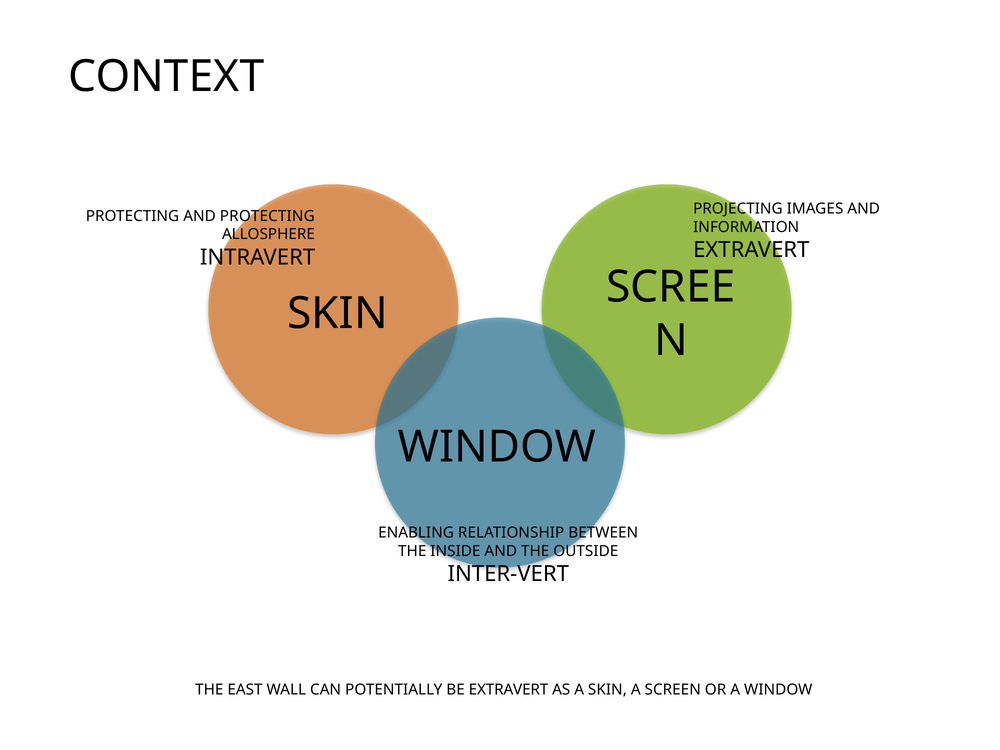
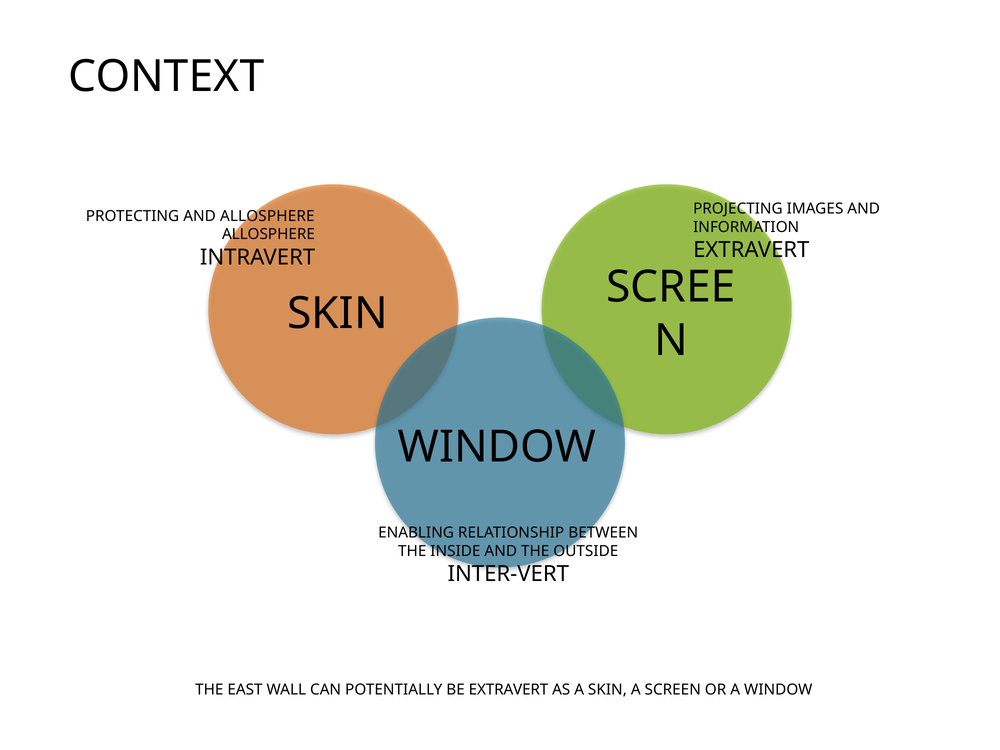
AND PROTECTING: PROTECTING -> ALLOSPHERE (267, 216)
